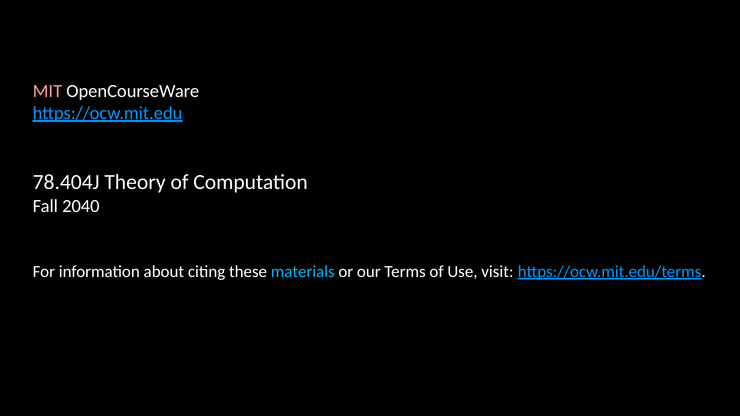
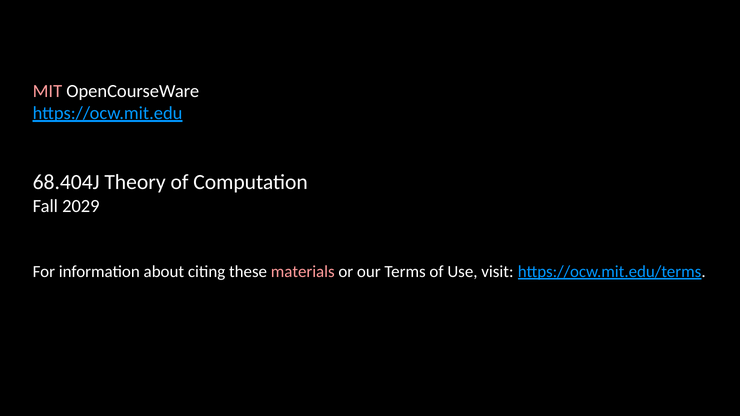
78.404J: 78.404J -> 68.404J (66, 182)
2040: 2040 -> 2029 (81, 206)
materials colour: light blue -> pink (303, 272)
